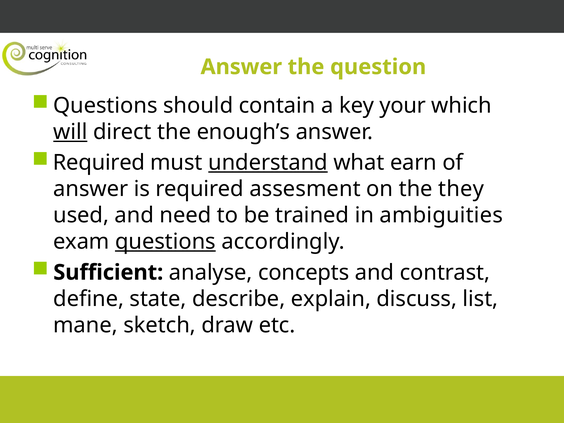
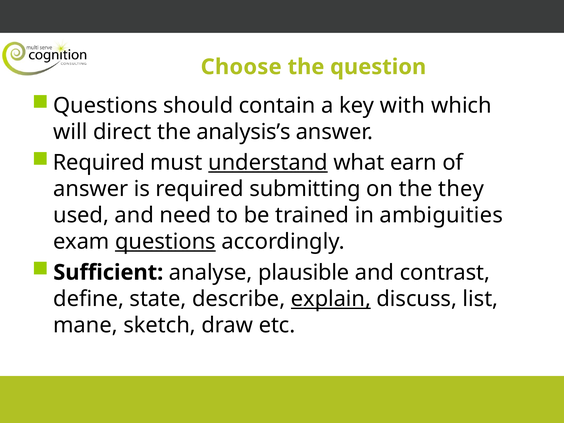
Answer: Answer -> Choose (241, 67)
your: your -> with (402, 106)
will underline: present -> none (70, 132)
enough’s: enough’s -> analysis’s (244, 132)
assesment: assesment -> submitting (305, 189)
concepts: concepts -> plausible (304, 272)
explain underline: none -> present (331, 299)
